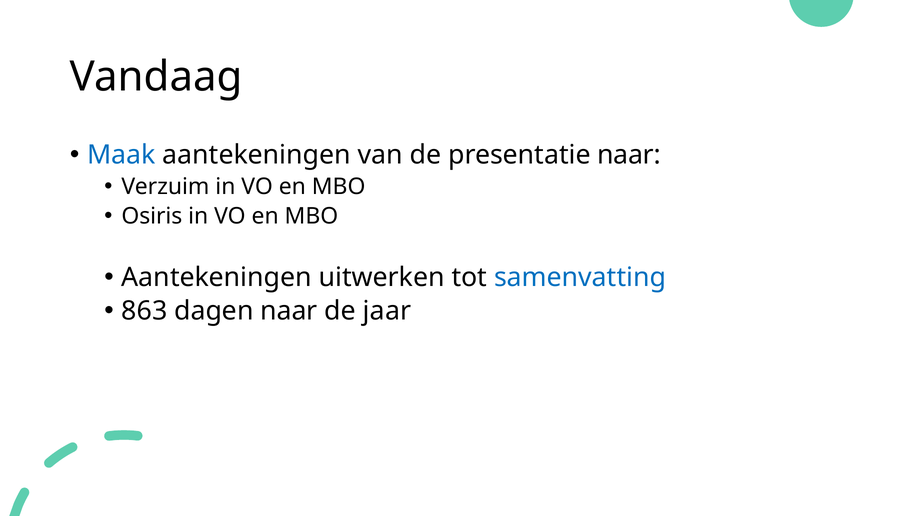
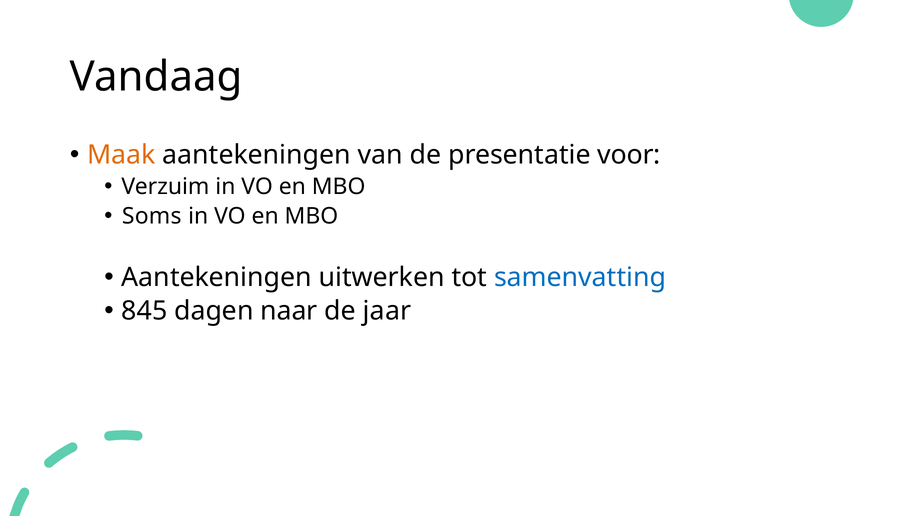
Maak colour: blue -> orange (121, 155)
presentatie naar: naar -> voor (629, 155)
Osiris: Osiris -> Soms (152, 216)
863: 863 -> 845 (144, 311)
